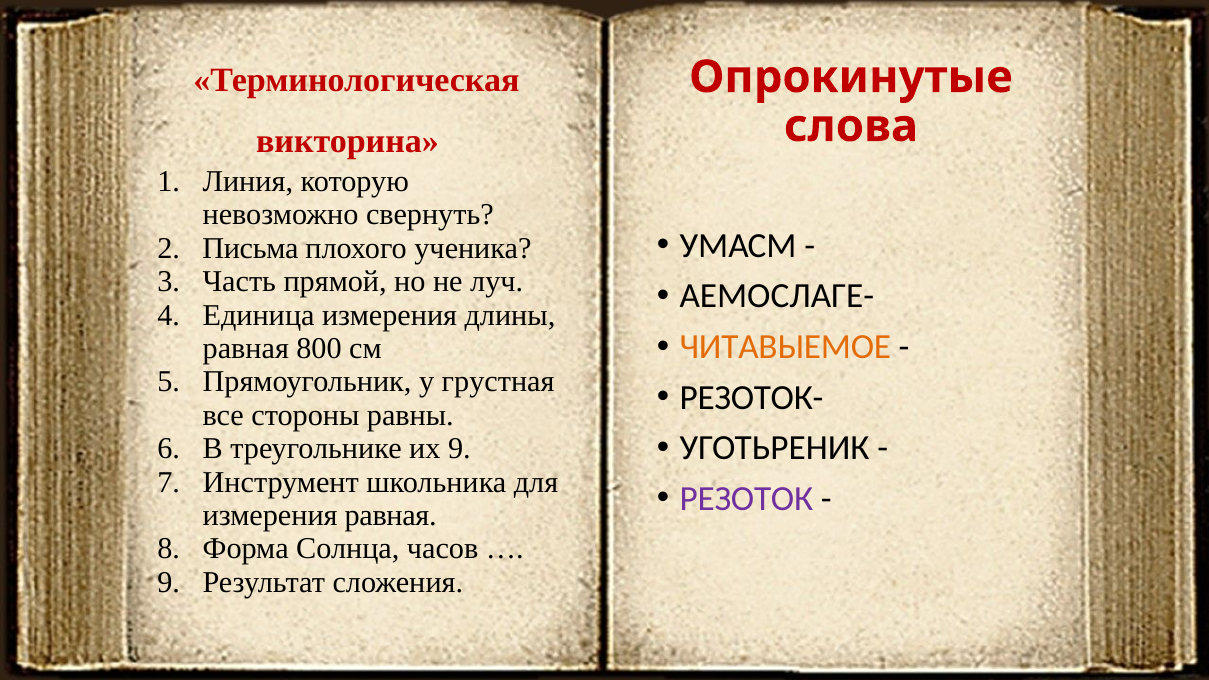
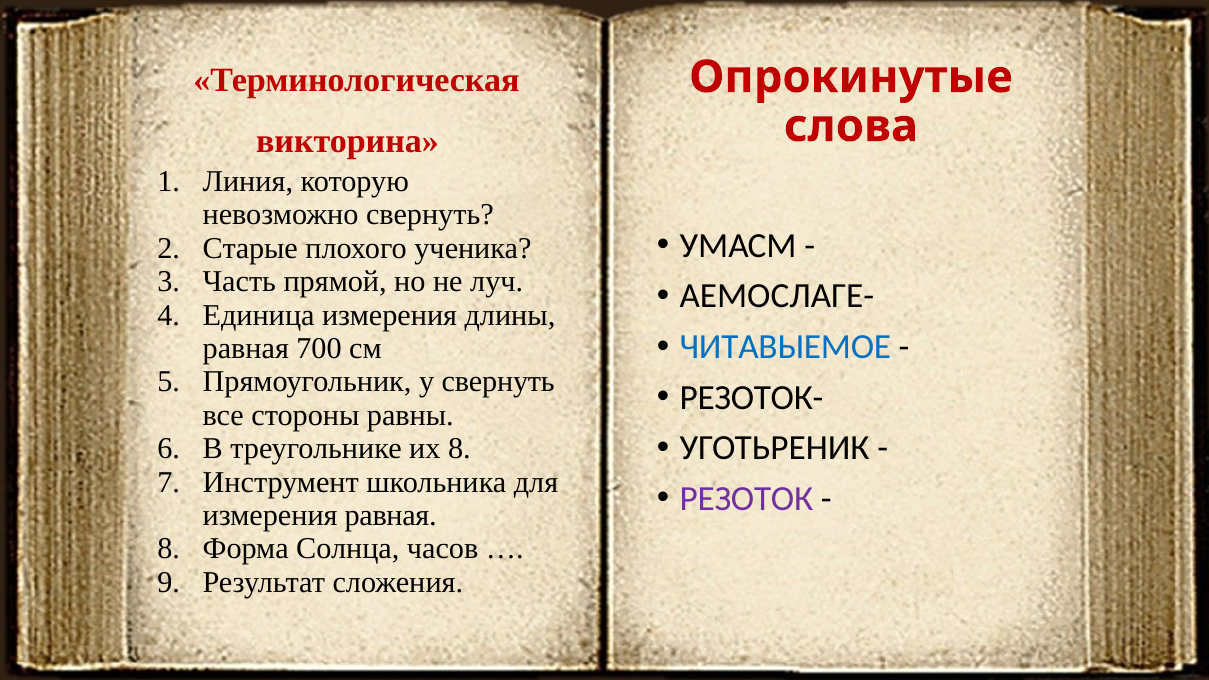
Письма: Письма -> Старые (250, 248)
ЧИТАВЫЕМОЕ colour: orange -> blue (785, 347)
800: 800 -> 700 (319, 349)
у грустная: грустная -> свернуть (498, 382)
их 9: 9 -> 8 (459, 449)
